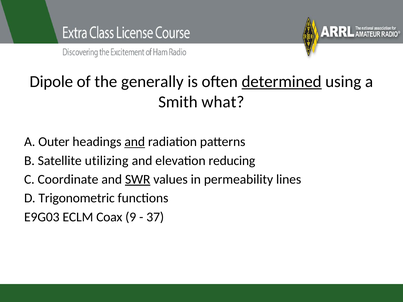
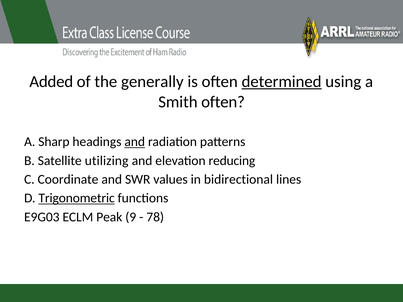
Dipole: Dipole -> Added (51, 82)
Smith what: what -> often (223, 102)
Outer: Outer -> Sharp (54, 142)
SWR underline: present -> none (138, 180)
permeability: permeability -> bidirectional (238, 180)
Trigonometric underline: none -> present (77, 198)
Coax: Coax -> Peak (109, 217)
37: 37 -> 78 (155, 217)
